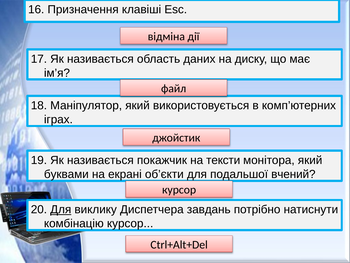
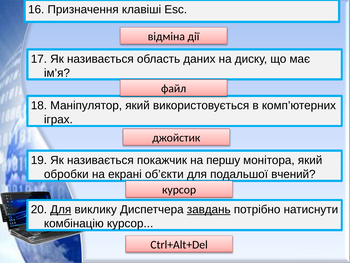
тексти: тексти -> першу (223, 160)
буквами: буквами -> обробки (66, 174)
завдань underline: none -> present (209, 209)
